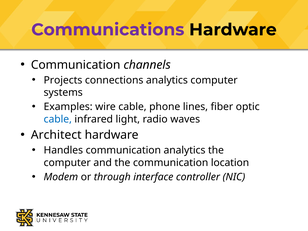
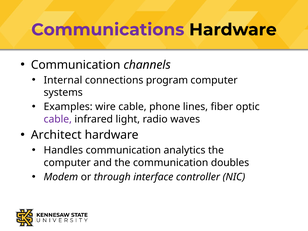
Projects: Projects -> Internal (63, 80)
connections analytics: analytics -> program (167, 80)
cable colour: blue -> purple (58, 119)
location: location -> doubles (230, 163)
